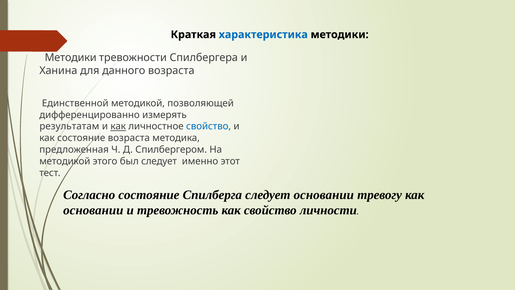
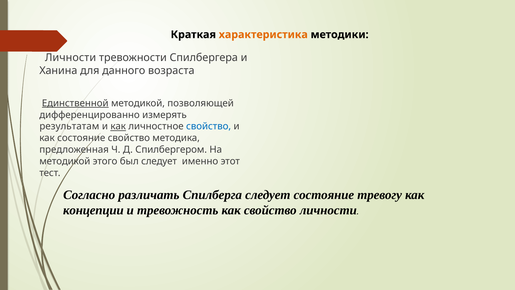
характеристика colour: blue -> orange (263, 35)
Методики: Методики -> Личности (71, 58)
Единственной underline: none -> present (75, 103)
состояние возраста: возраста -> свойство (129, 138)
Согласно состояние: состояние -> различать (149, 195)
следует основании: основании -> состояние (324, 195)
основании: основании -> концепции (93, 210)
